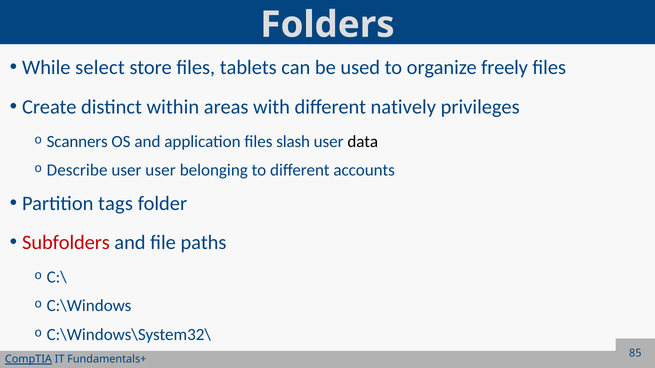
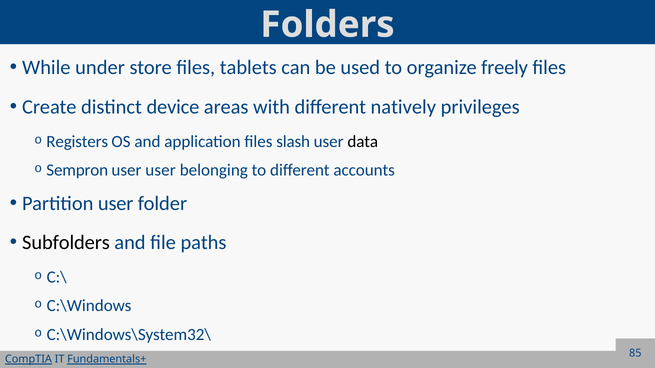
select: select -> under (100, 68)
within: within -> device (173, 107)
Scanners: Scanners -> Registers (77, 142)
Describe: Describe -> Sempron (77, 170)
Partition tags: tags -> user (116, 204)
Subfolders colour: red -> black (66, 243)
Fundamentals+ underline: none -> present (107, 360)
